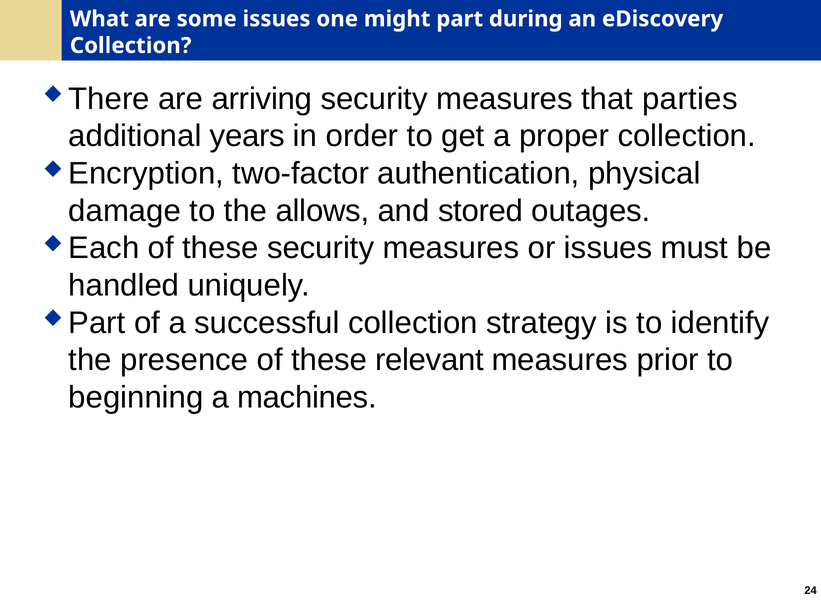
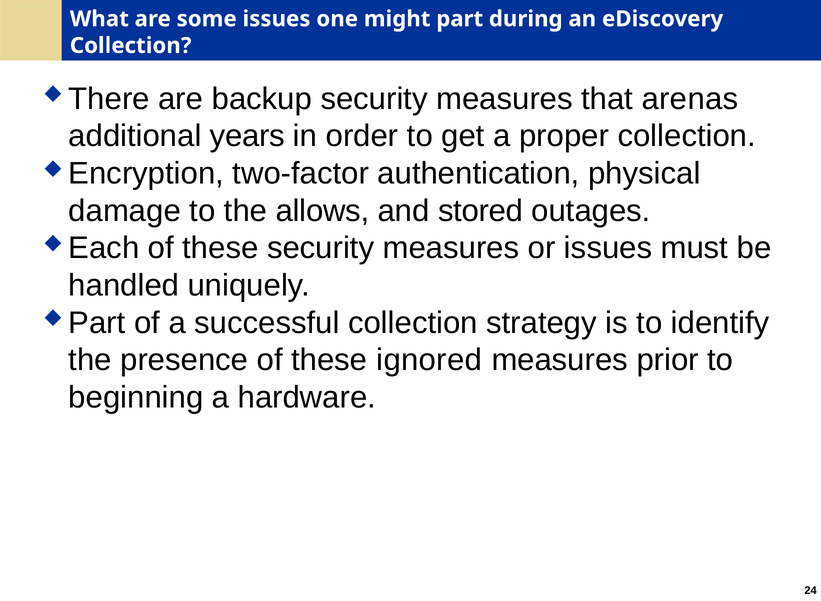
arriving: arriving -> backup (262, 99)
parties: parties -> arenas (690, 99)
relevant: relevant -> ignored (429, 360)
machines: machines -> hardware (307, 397)
